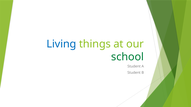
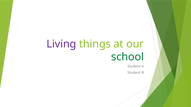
Living colour: blue -> purple (61, 44)
